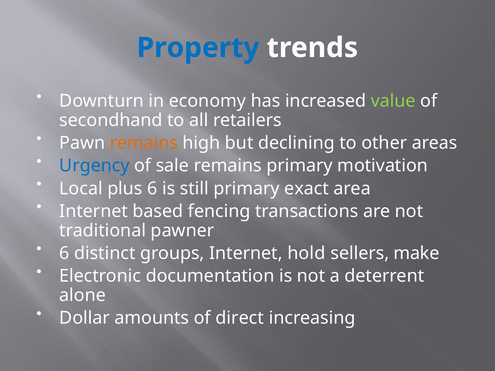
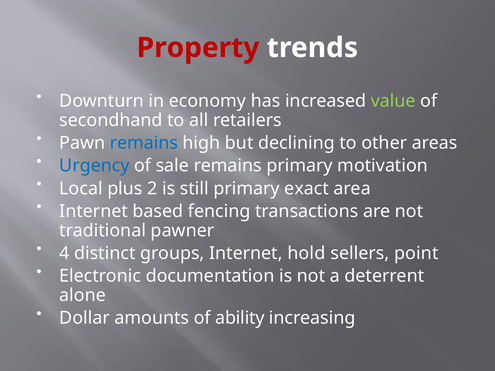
Property colour: blue -> red (198, 48)
remains colour: orange -> blue (144, 143)
plus 6: 6 -> 2 (152, 189)
6: 6 -> 4 (64, 253)
make: make -> point (416, 253)
direct: direct -> ability (240, 318)
